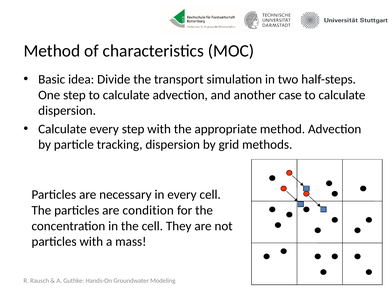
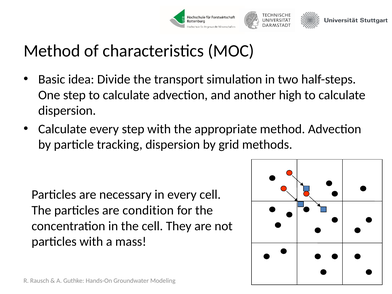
case: case -> high (290, 95)
